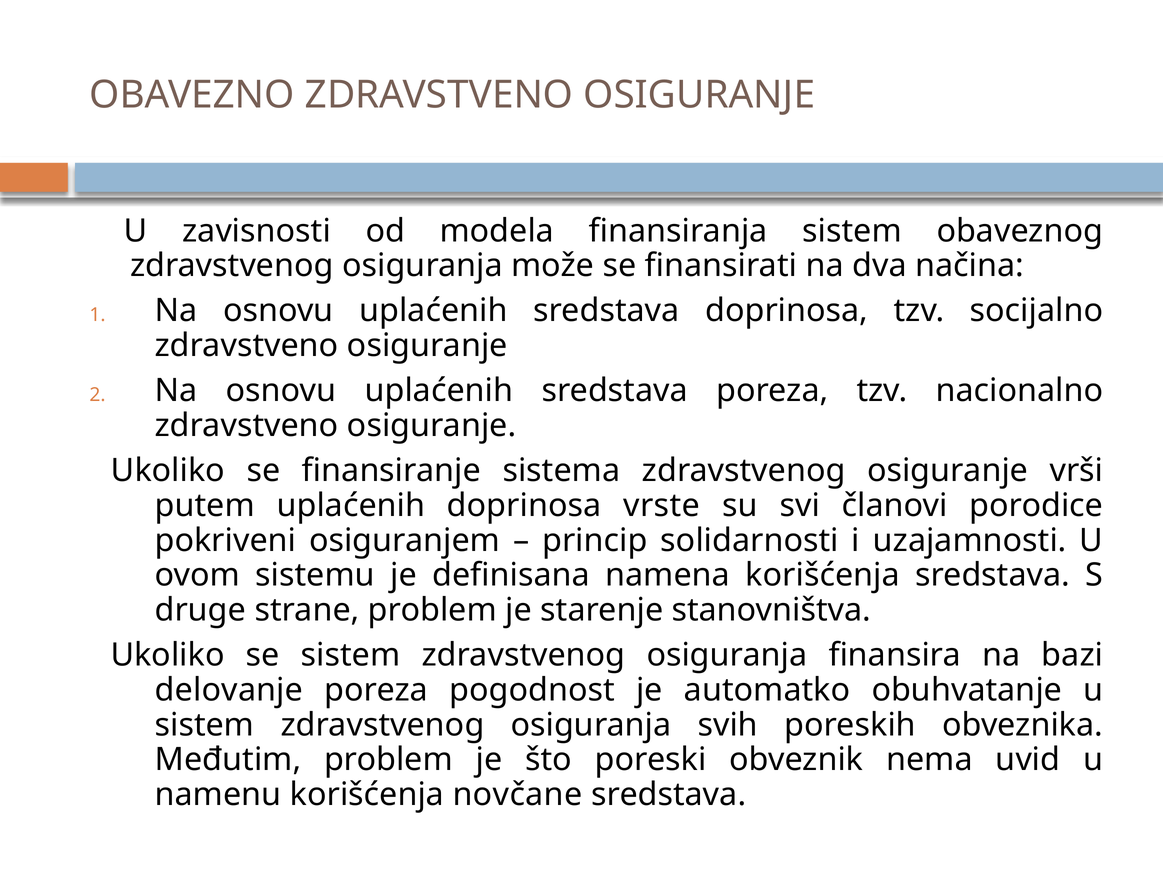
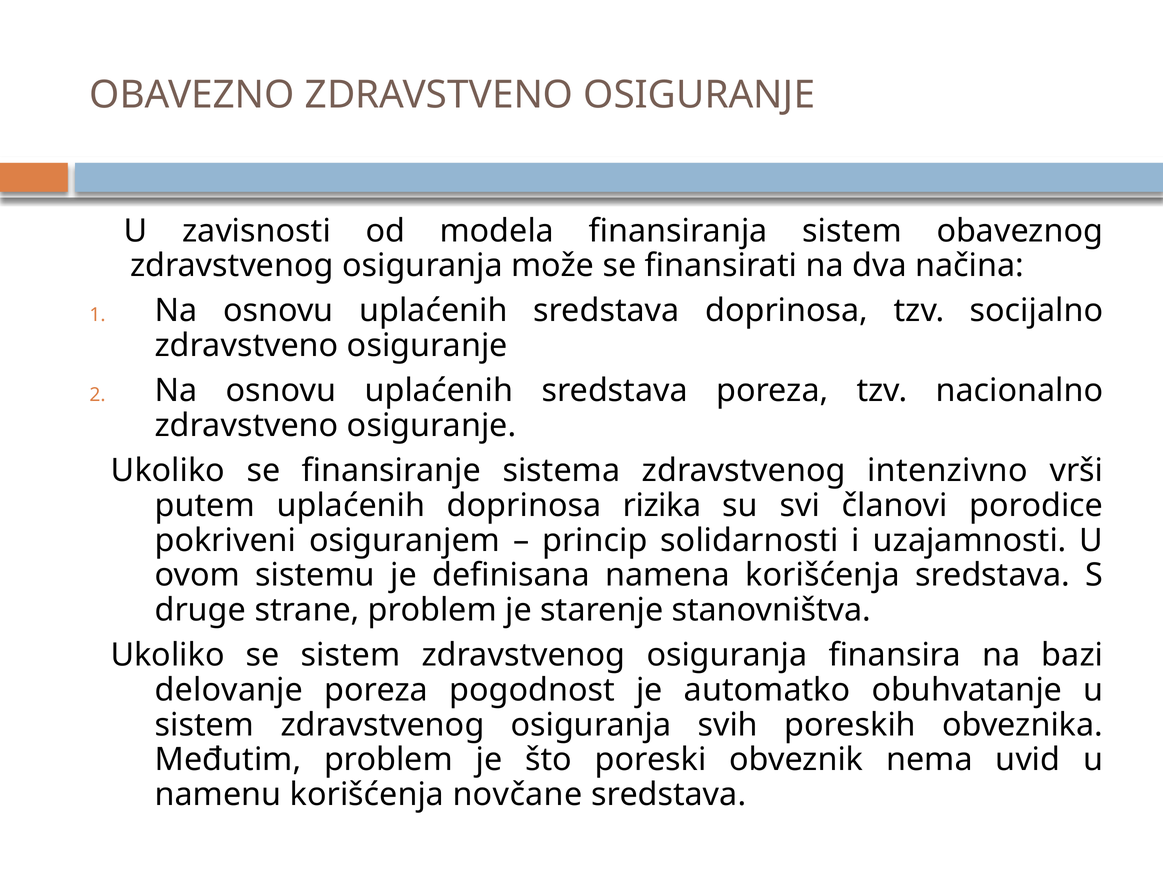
zdravstvenog osiguranje: osiguranje -> intenzivno (947, 471)
vrste: vrste -> rizika (662, 506)
